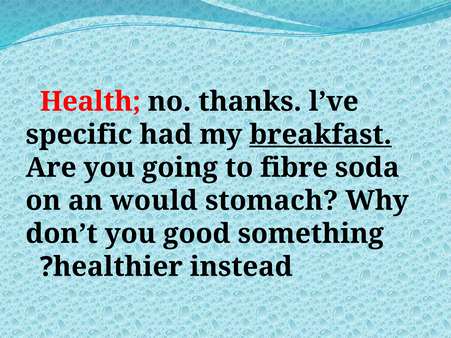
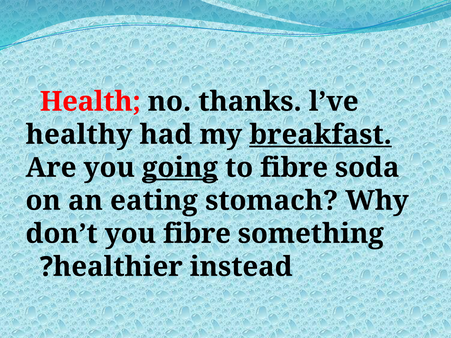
specific: specific -> healthy (79, 135)
going underline: none -> present (180, 168)
would: would -> eating (154, 201)
you good: good -> fibre (197, 234)
